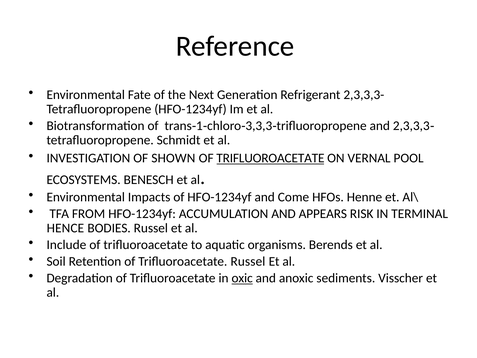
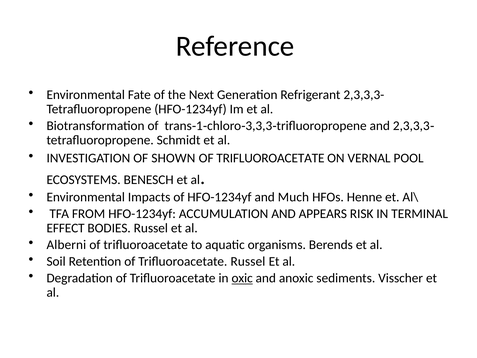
TRIFLUOROACETATE underline: present -> none (270, 158)
Come: Come -> Much (293, 197)
HENCE: HENCE -> EFFECT (66, 228)
Include: Include -> Alberni (66, 245)
